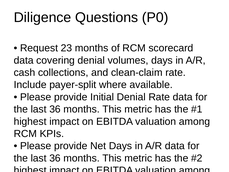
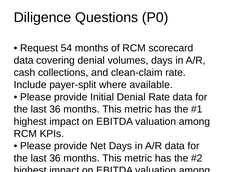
23: 23 -> 54 (66, 48)
